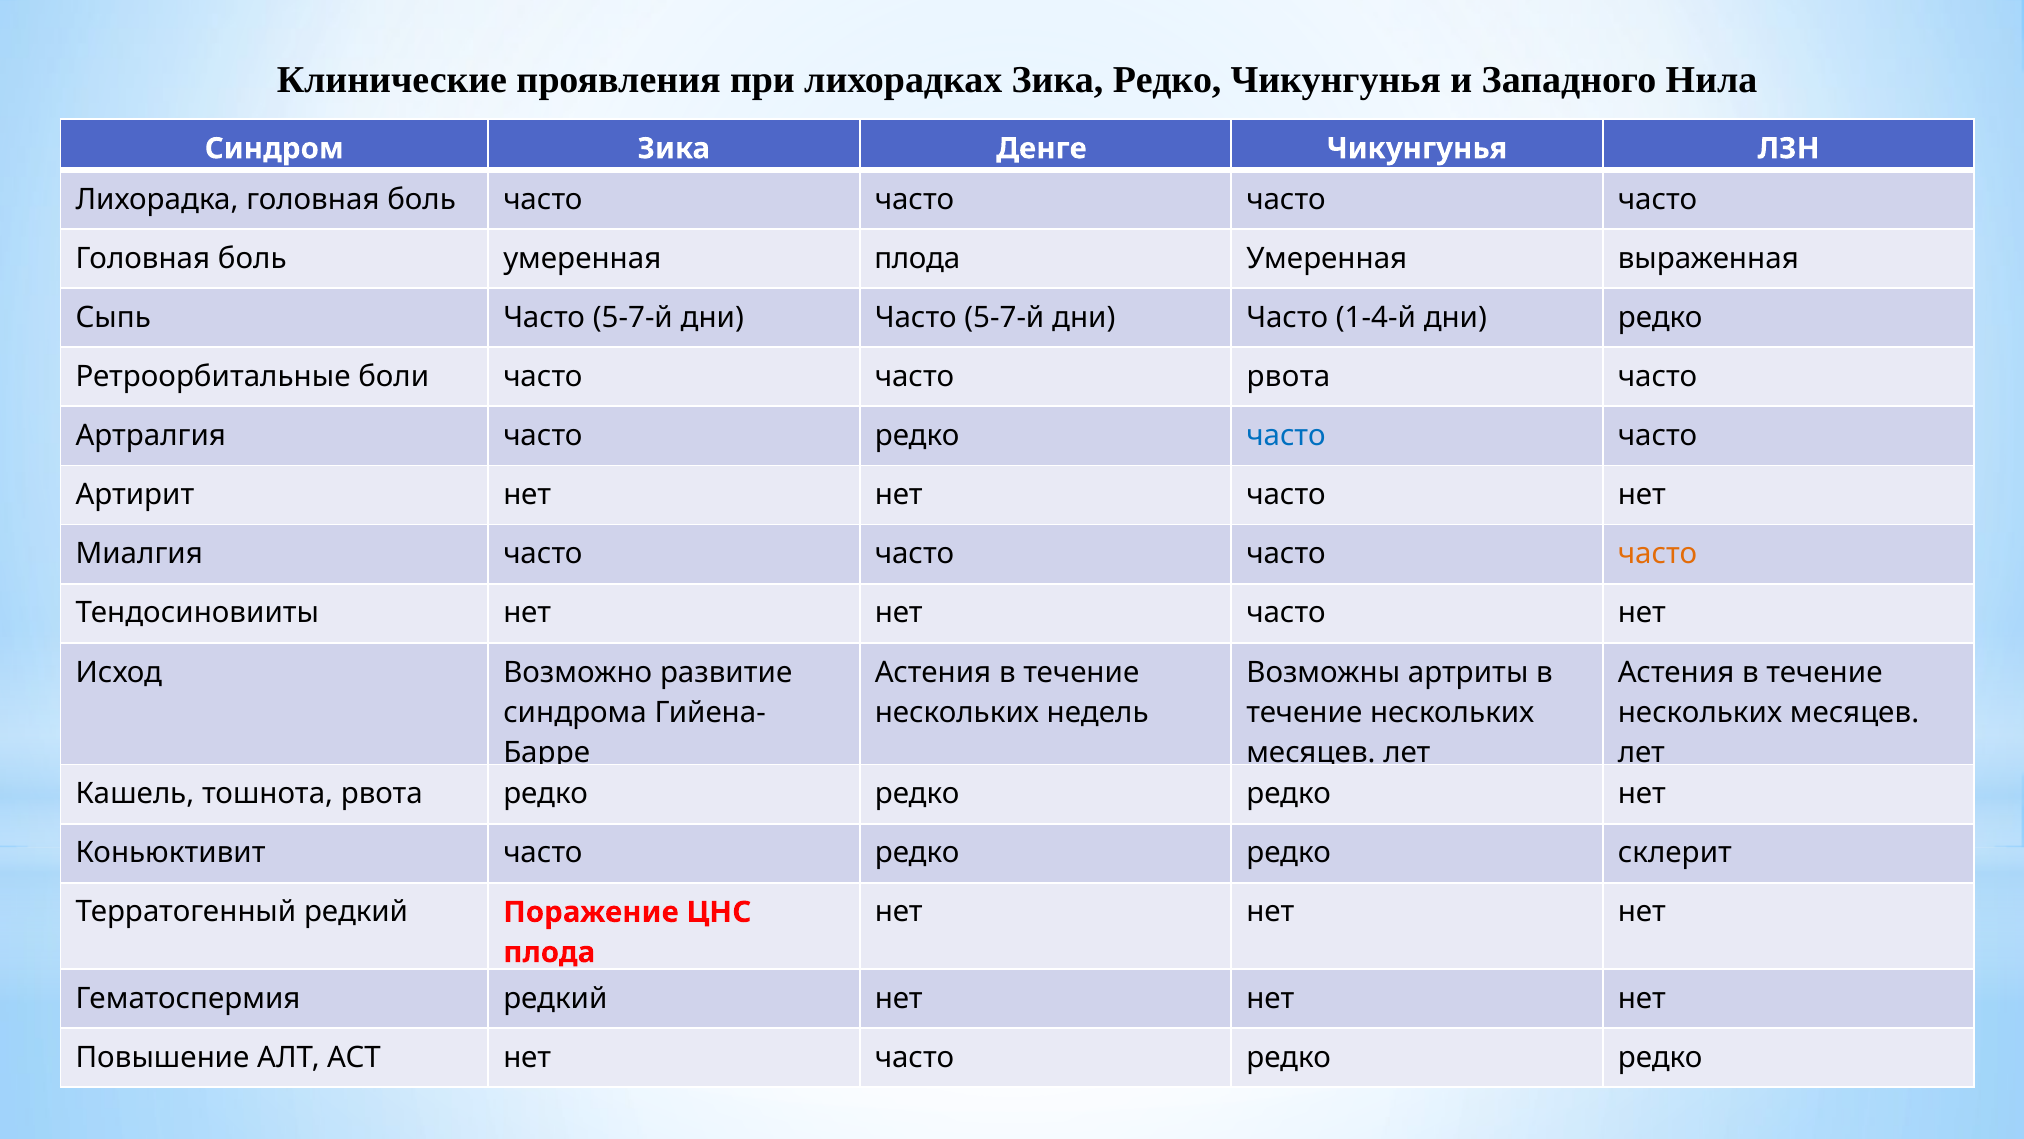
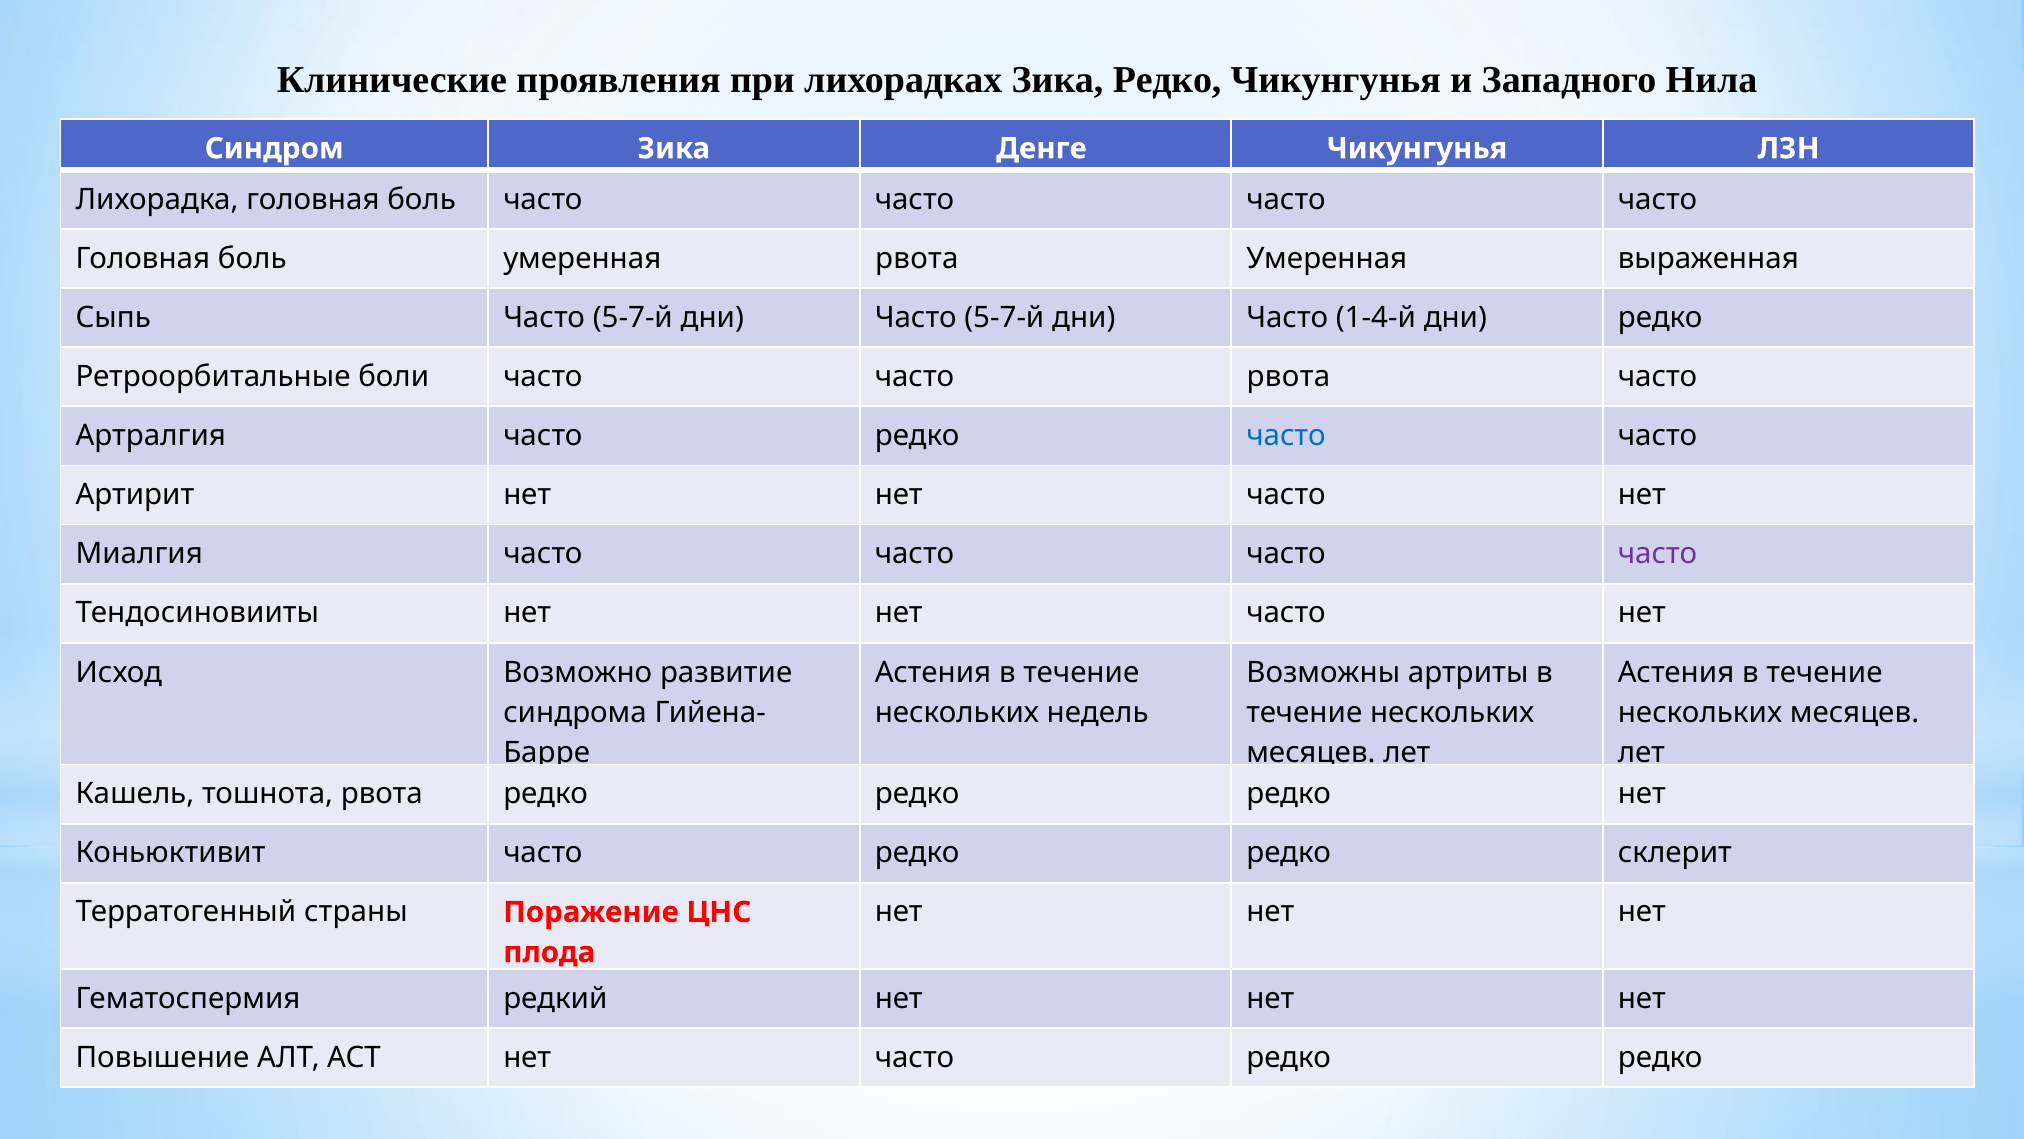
умеренная плода: плода -> рвота (917, 258)
часто colour: orange -> purple (1658, 554)
Терратогенный редкий: редкий -> страны (356, 912)
